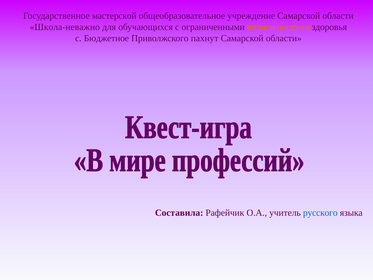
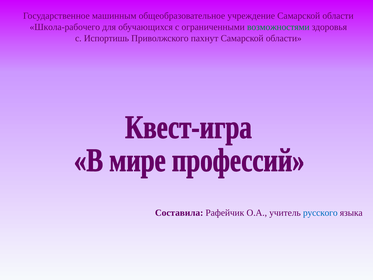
мастерской: мастерской -> машинным (114, 16)
Школа-неважно: Школа-неважно -> Школа-рабочего (65, 27)
возможностями colour: orange -> green (278, 27)
Бюджетное: Бюджетное -> Испортишь (106, 38)
